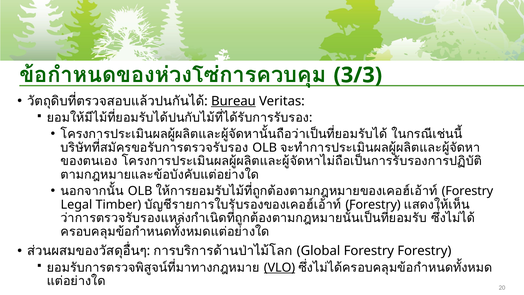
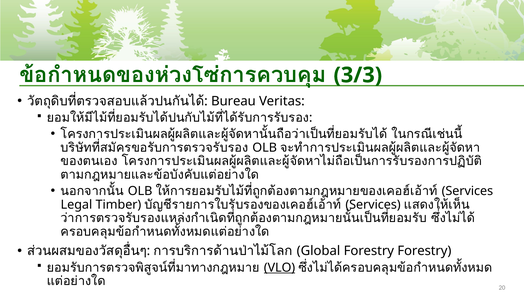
Bureau underline: present -> none (233, 101)
Forestry: Forestry -> Services (467, 191)
Forestry: Forestry -> Services (373, 204)
